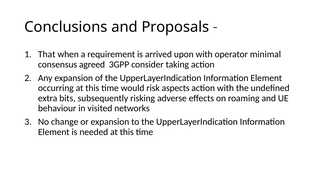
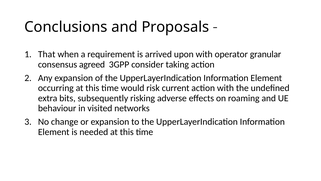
minimal: minimal -> granular (266, 54)
aspects: aspects -> current (176, 88)
